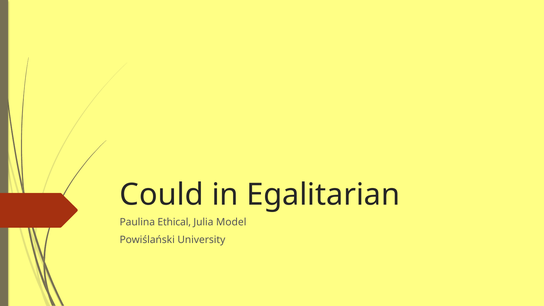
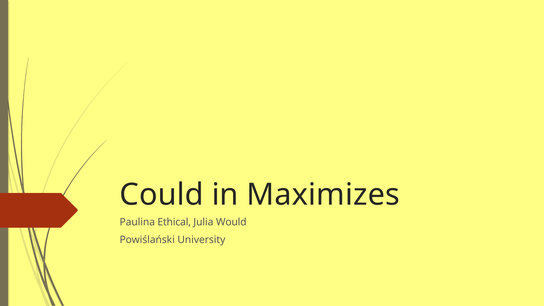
Egalitarian: Egalitarian -> Maximizes (323, 195)
Model: Model -> Would (231, 222)
